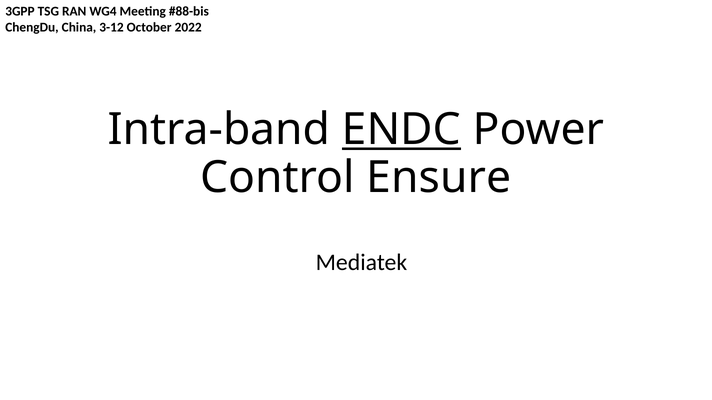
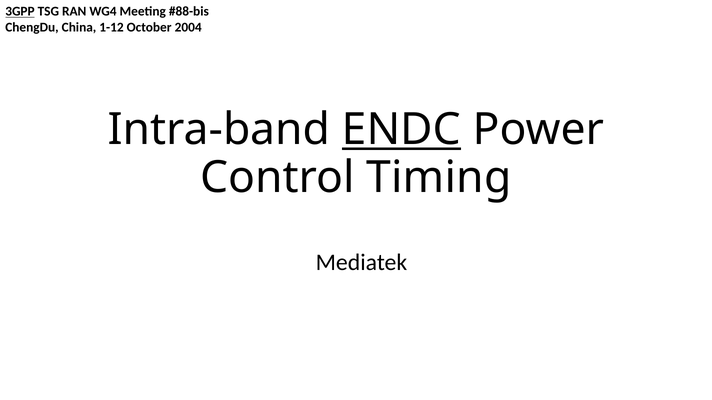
3GPP underline: none -> present (20, 12)
3-12: 3-12 -> 1-12 (112, 28)
2022: 2022 -> 2004 (188, 28)
Ensure: Ensure -> Timing (439, 178)
